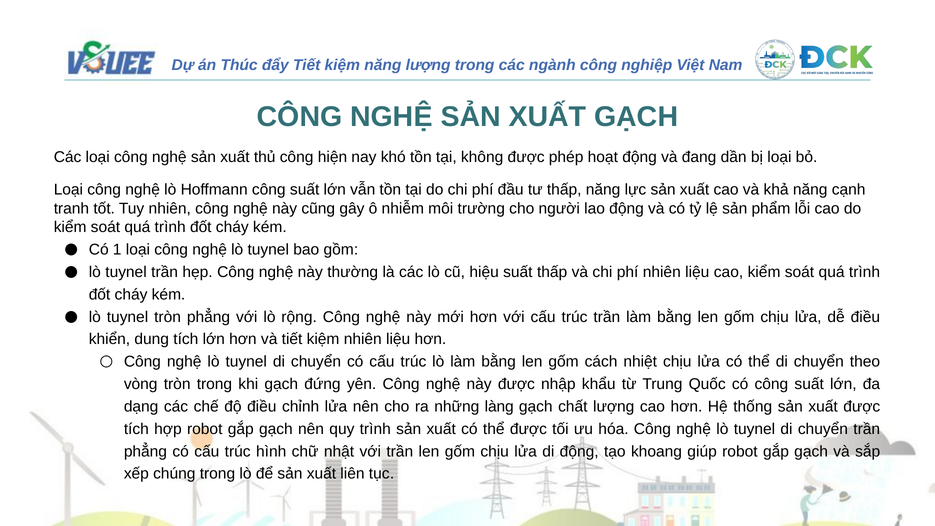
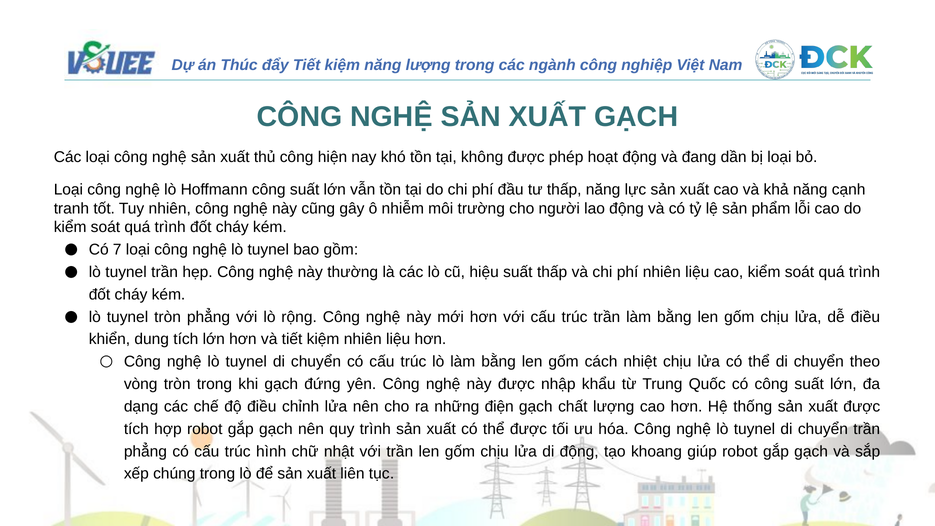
1: 1 -> 7 (117, 250)
làng: làng -> điện (499, 407)
